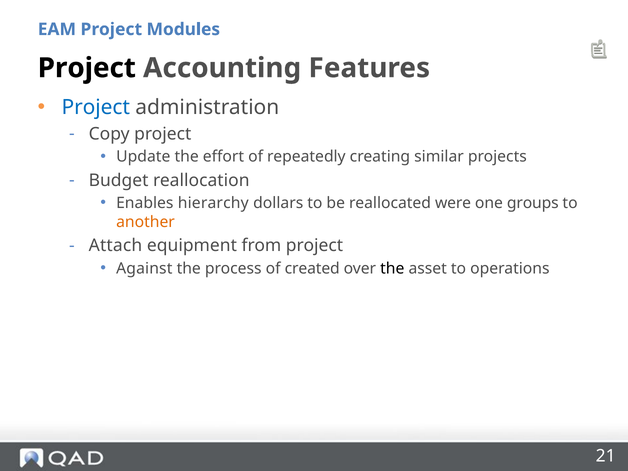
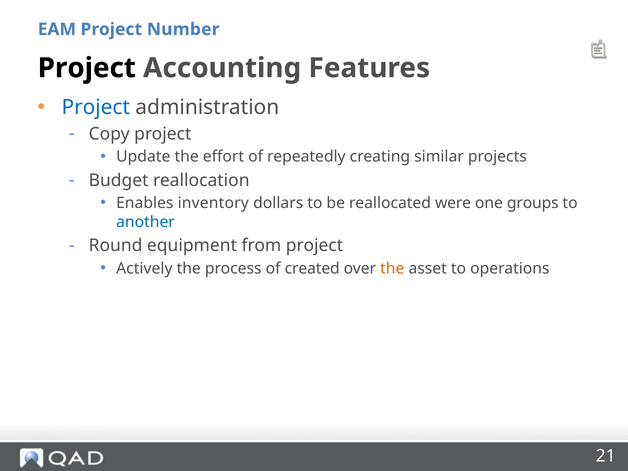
Modules: Modules -> Number (183, 29)
hierarchy: hierarchy -> inventory (213, 203)
another colour: orange -> blue (146, 222)
Attach: Attach -> Round (116, 245)
Against: Against -> Actively (144, 268)
the colour: black -> orange (392, 268)
